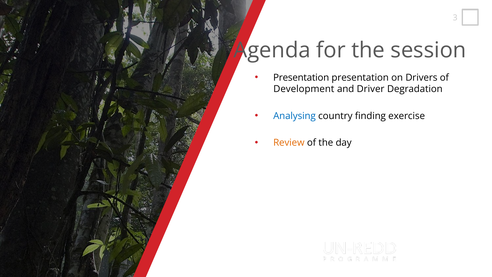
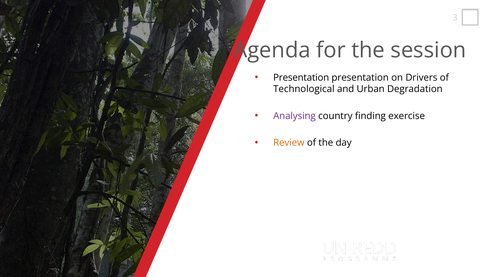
Development: Development -> Technological (304, 89)
Driver: Driver -> Urban (371, 89)
Analysing colour: blue -> purple (294, 116)
